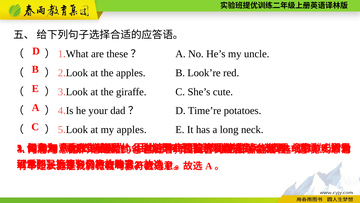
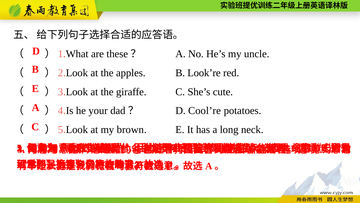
Time’re: Time’re -> Cool’re (205, 111)
my apples: apples -> brown (132, 129)
